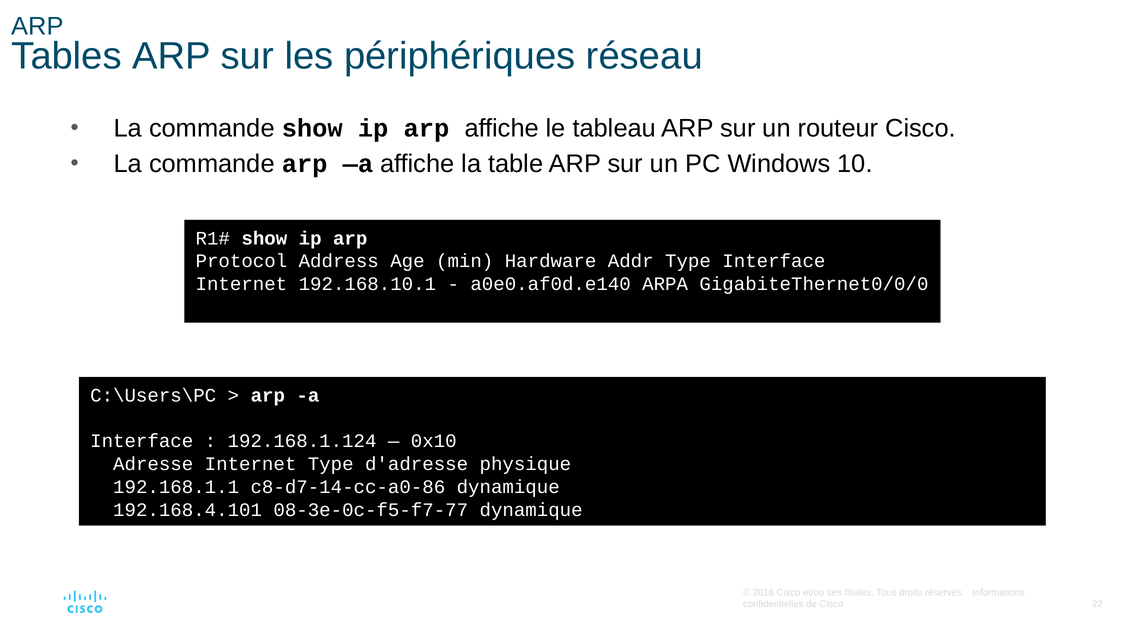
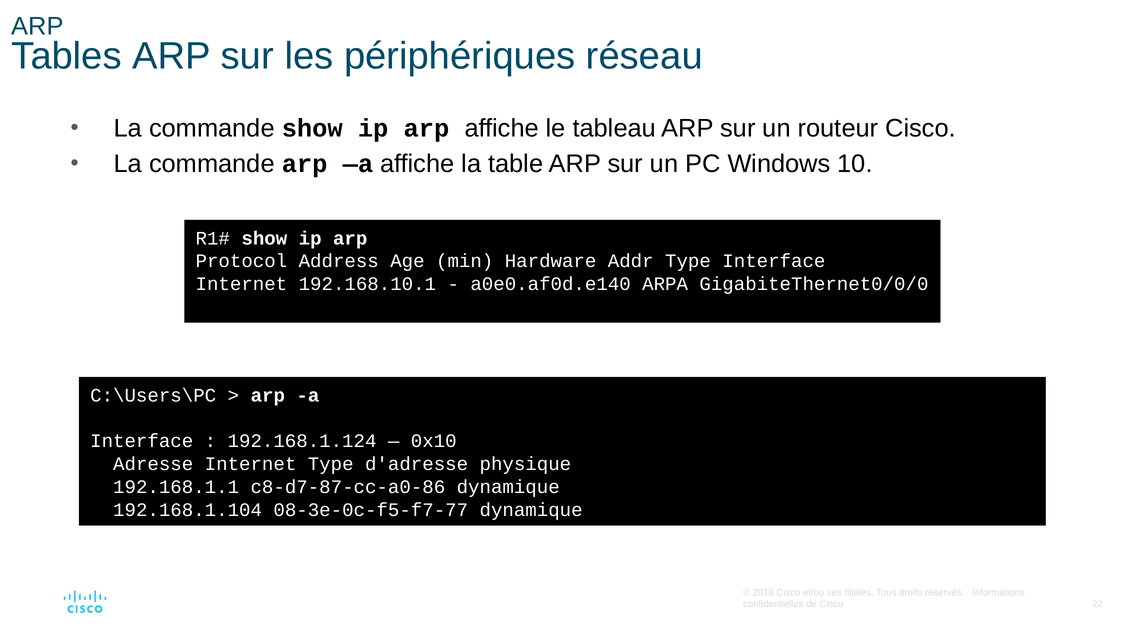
c8-d7-14-cc-a0-86: c8-d7-14-cc-a0-86 -> c8-d7-87-cc-a0-86 (348, 487)
192.168.4.101: 192.168.4.101 -> 192.168.1.104 (188, 510)
